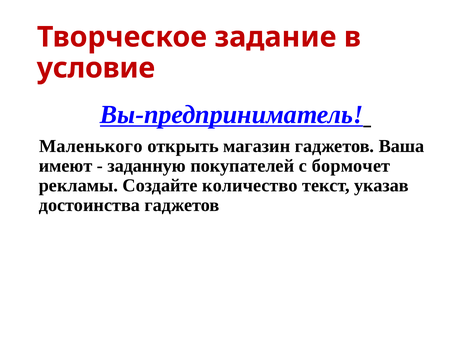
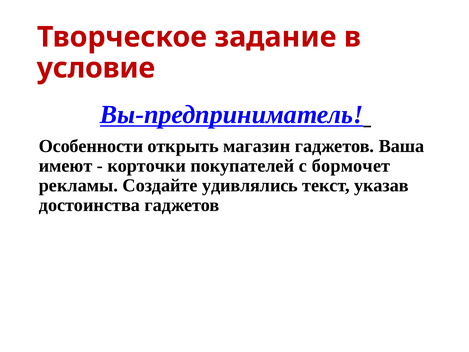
Маленького: Маленького -> Особенности (91, 146)
заданную: заданную -> корточки (147, 166)
количество: количество -> удивлялись (250, 185)
